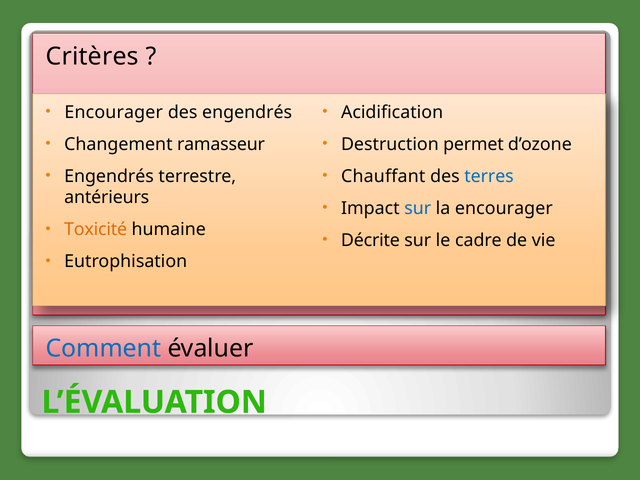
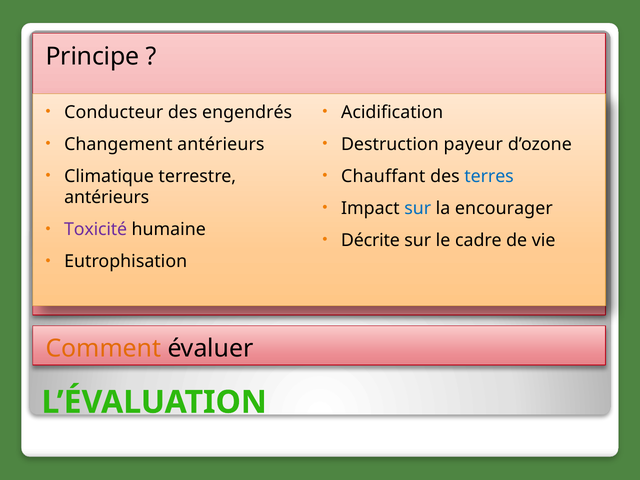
Critères: Critères -> Principe (92, 56)
Encourager: Encourager -> Conducteur (114, 112)
Changement ramasseur: ramasseur -> antérieurs (221, 144)
permet: permet -> payeur (473, 144)
Engendrés: Engendrés -> Climatique (109, 176)
Toxicité colour: orange -> purple (96, 229)
Comment colour: blue -> orange (103, 349)
